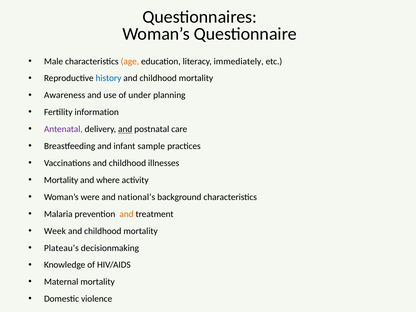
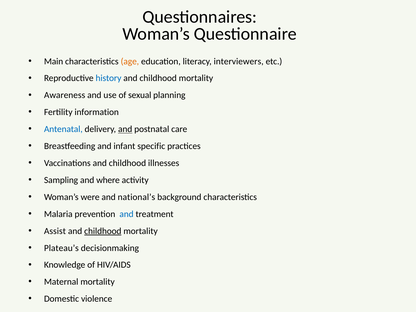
Male: Male -> Main (54, 61)
immediately: immediately -> interviewers (239, 61)
under: under -> sexual (140, 95)
Antenatal colour: purple -> blue (63, 129)
sample: sample -> specific (151, 146)
Mortality: Mortality -> Sampling (61, 180)
and colour: orange -> blue (127, 214)
Week: Week -> Assist (55, 231)
childhood underline: none -> present (103, 231)
